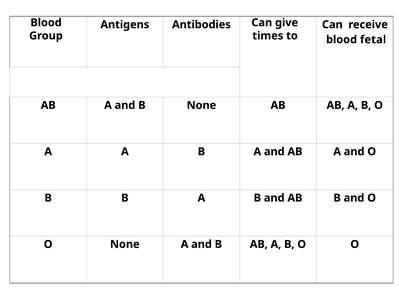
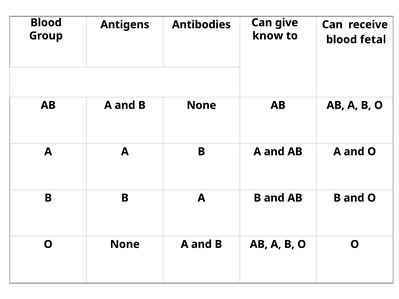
times: times -> know (268, 36)
